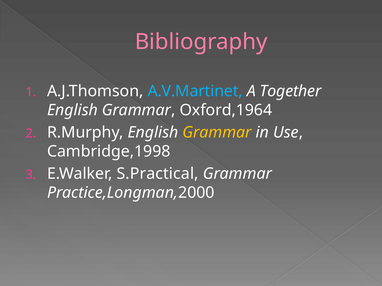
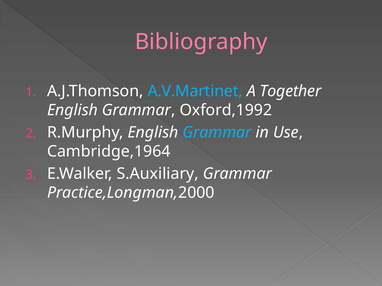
Oxford,1964: Oxford,1964 -> Oxford,1992 (226, 110)
Grammar colour: yellow -> light blue (217, 133)
Cambridge,1998: Cambridge,1998 -> Cambridge,1964 (109, 152)
S.Practical: S.Practical -> S.Auxiliary (158, 174)
